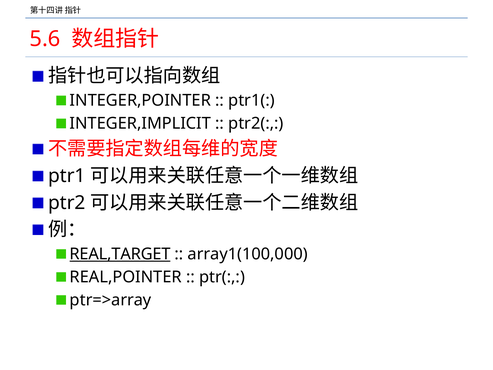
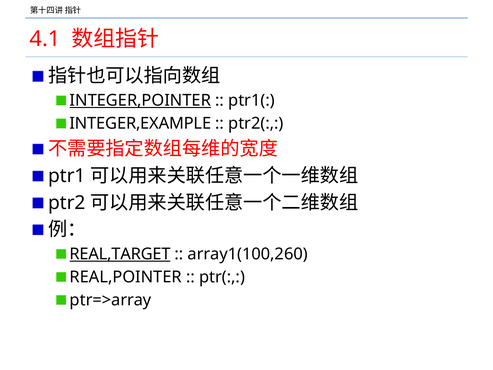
5.6: 5.6 -> 4.1 (45, 39)
INTEGER,POINTER underline: none -> present (140, 100)
INTEGER,IMPLICIT: INTEGER,IMPLICIT -> INTEGER,EXAMPLE (140, 123)
array1(100,000: array1(100,000 -> array1(100,260 (248, 254)
